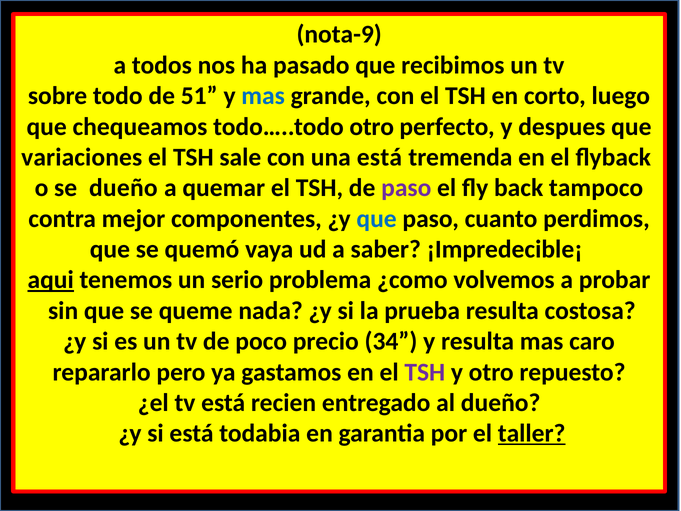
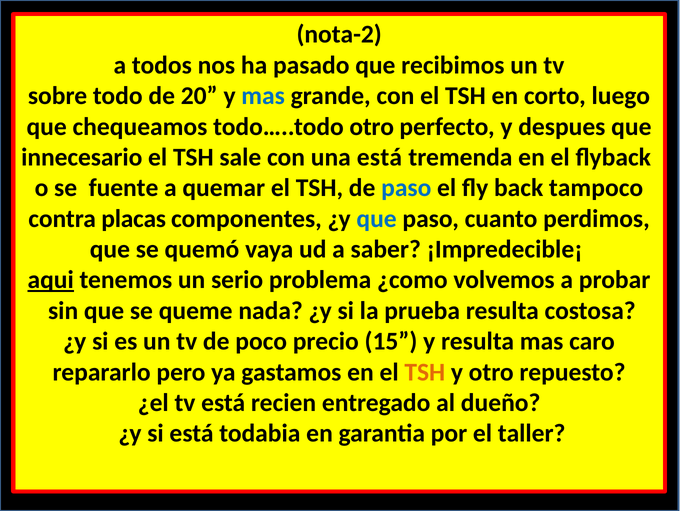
nota-9: nota-9 -> nota-2 (339, 34)
51: 51 -> 20 (199, 96)
variaciones: variaciones -> innecesario (82, 157)
se dueño: dueño -> fuente (124, 188)
paso colour: purple -> blue (406, 188)
mejor: mejor -> placas (134, 219)
34: 34 -> 15 (391, 341)
TSH colour: purple -> orange (425, 372)
taller underline: present -> none (532, 433)
